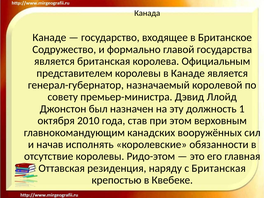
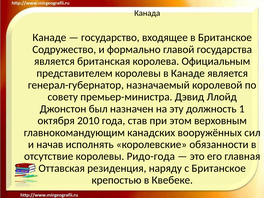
Ридо-этом: Ридо-этом -> Ридо-года (151, 156)
с Британская: Британская -> Британское (219, 168)
